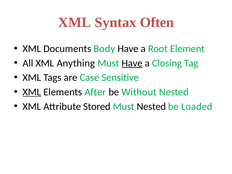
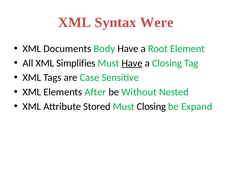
Often: Often -> Were (157, 22)
Anything: Anything -> Simplifies (76, 63)
XML underline: present -> none (32, 92)
Must Nested: Nested -> Closing (151, 106)
Loaded: Loaded -> Expand (197, 106)
